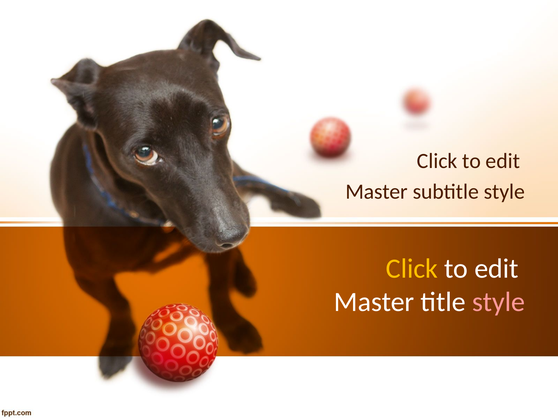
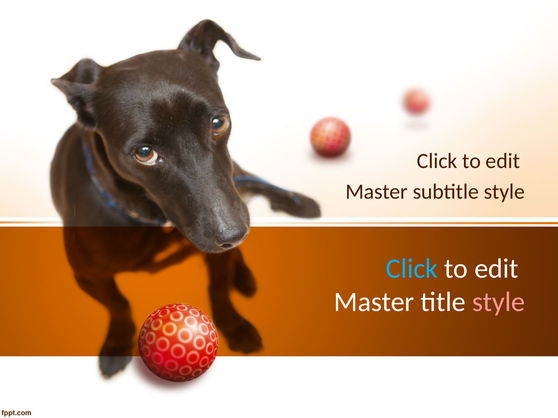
Click colour: yellow -> light blue (412, 269)
